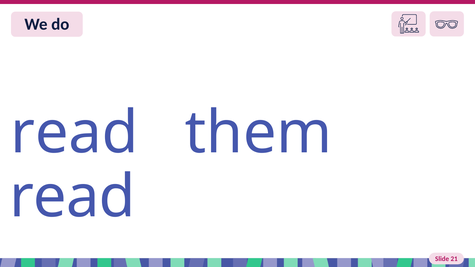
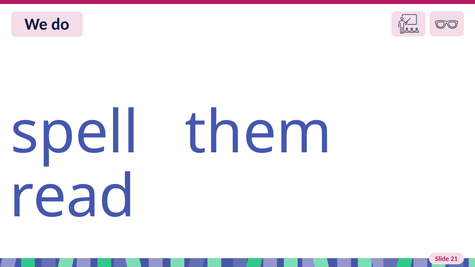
read: read -> spell (75, 133)
